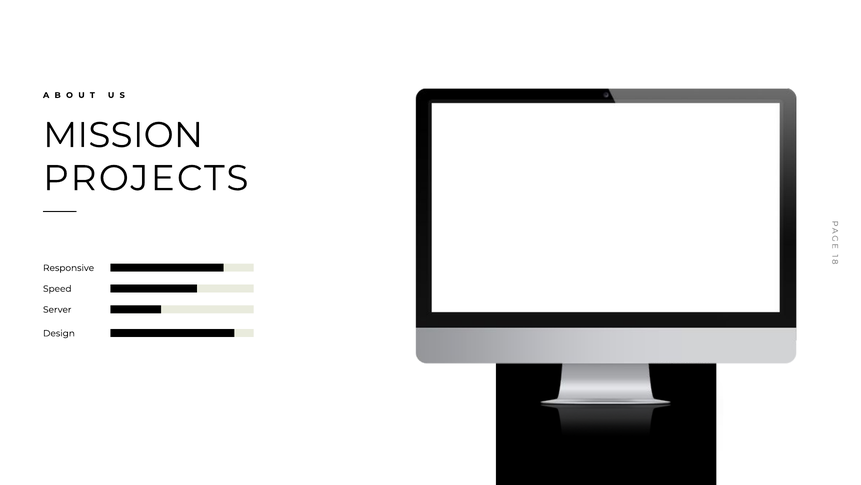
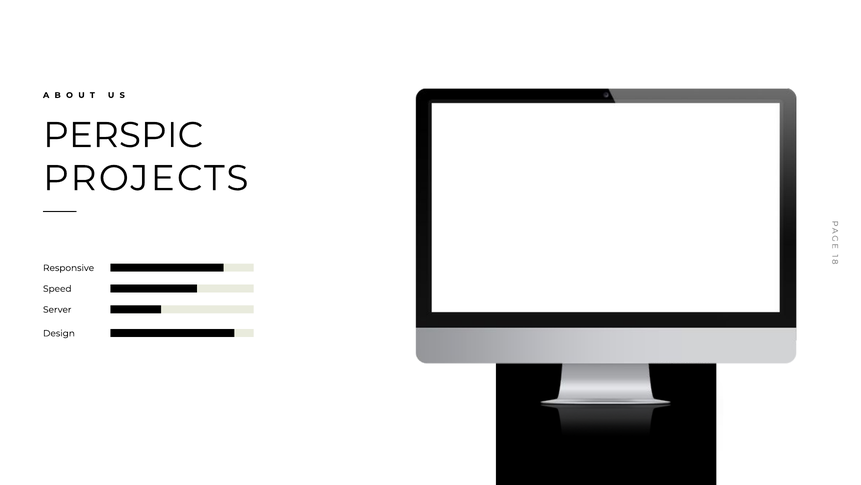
MISSION: MISSION -> PERSPIC (123, 135)
